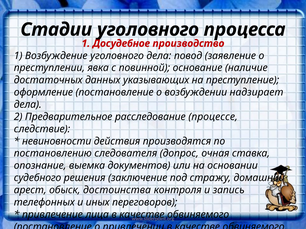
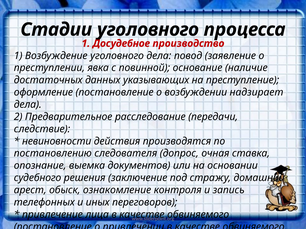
процессе: процессе -> передачи (213, 117)
обыск достоинства: достоинства -> ознакомление (117, 190)
